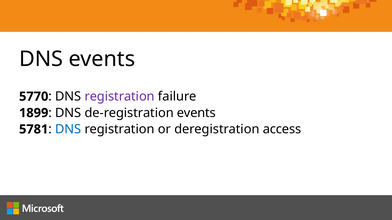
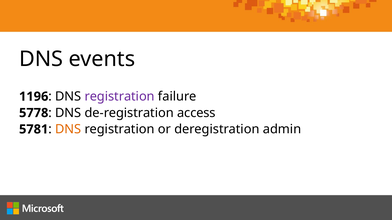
5770: 5770 -> 1196 (34, 97)
1899: 1899 -> 5778 (34, 113)
de-registration events: events -> access (196, 113)
DNS colour: blue -> orange (68, 130)
access: access -> admin (282, 130)
